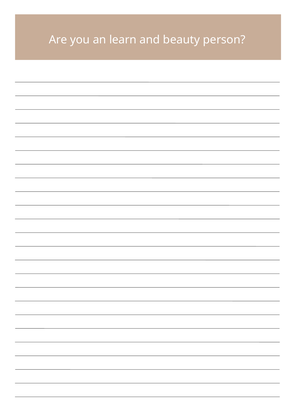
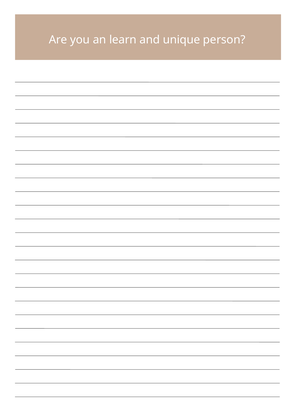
beauty: beauty -> unique (182, 40)
